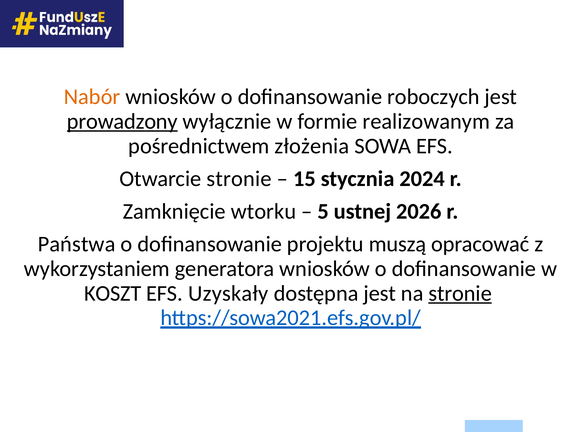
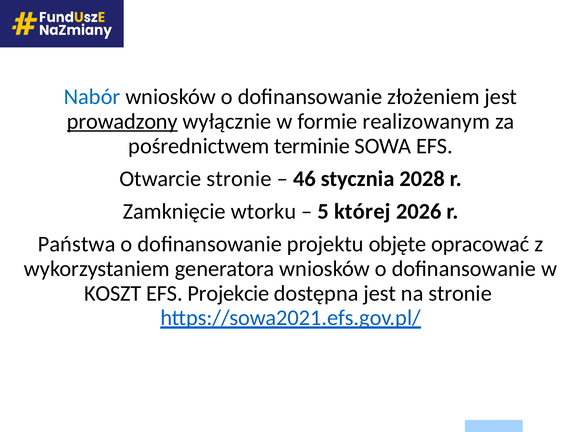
Nabór colour: orange -> blue (92, 97)
roboczych: roboczych -> złożeniem (433, 97)
złożenia: złożenia -> terminie (312, 146)
15: 15 -> 46 (305, 179)
2024: 2024 -> 2028 (422, 179)
ustnej: ustnej -> której (362, 211)
muszą: muszą -> objęte (397, 244)
Uzyskały: Uzyskały -> Projekcie (228, 293)
stronie underline: present -> none (460, 293)
